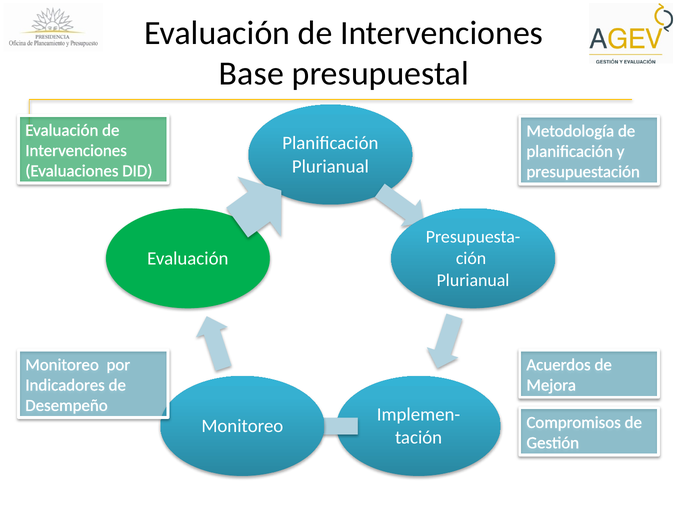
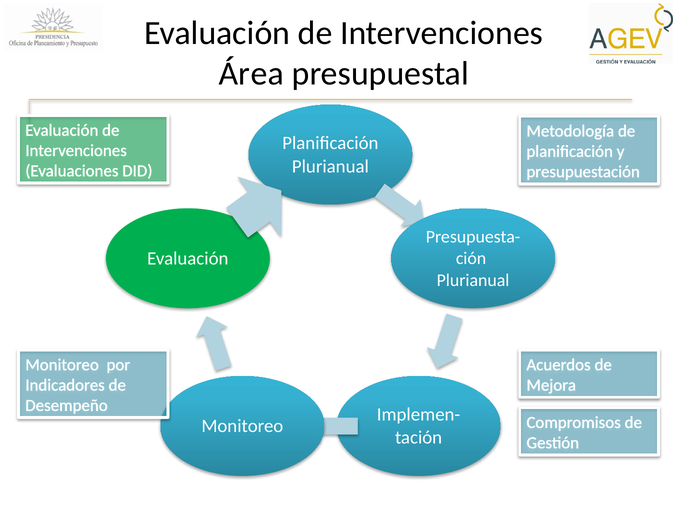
Base: Base -> Área (251, 74)
